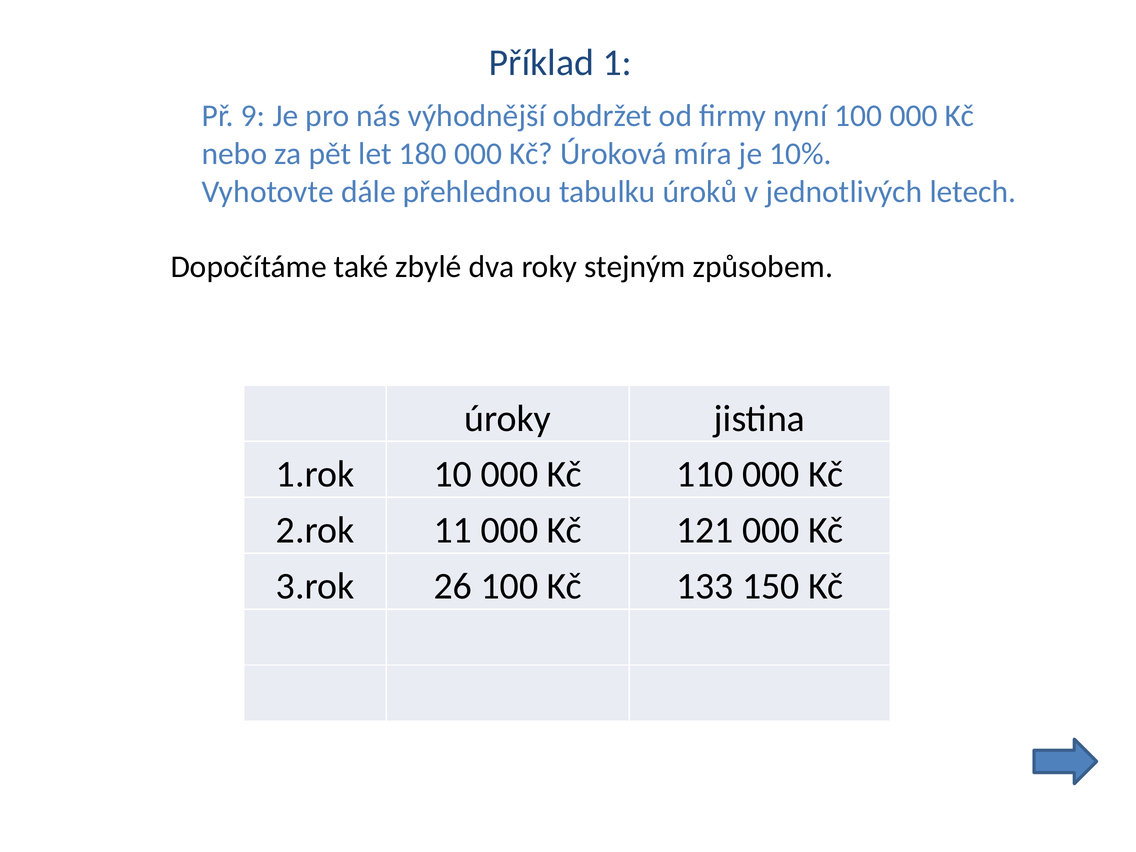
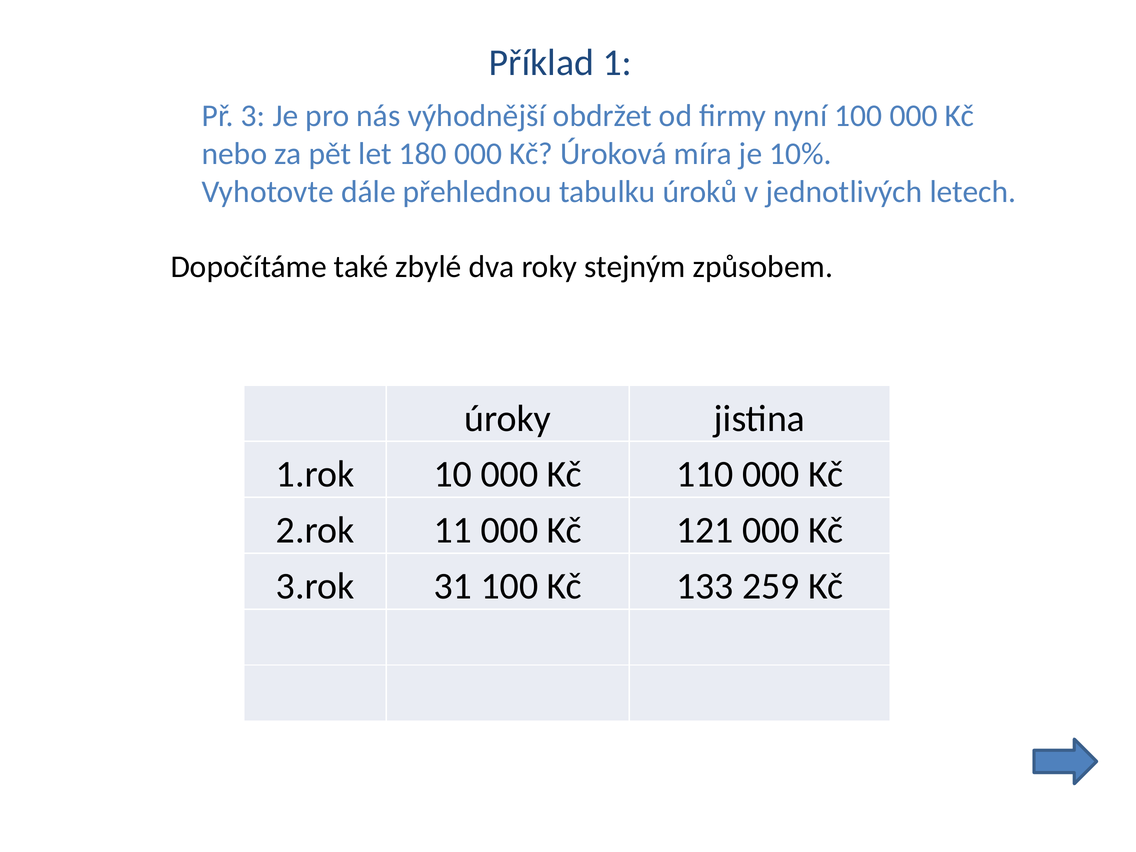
9: 9 -> 3 (253, 116)
26: 26 -> 31 (453, 586)
150: 150 -> 259 (771, 586)
